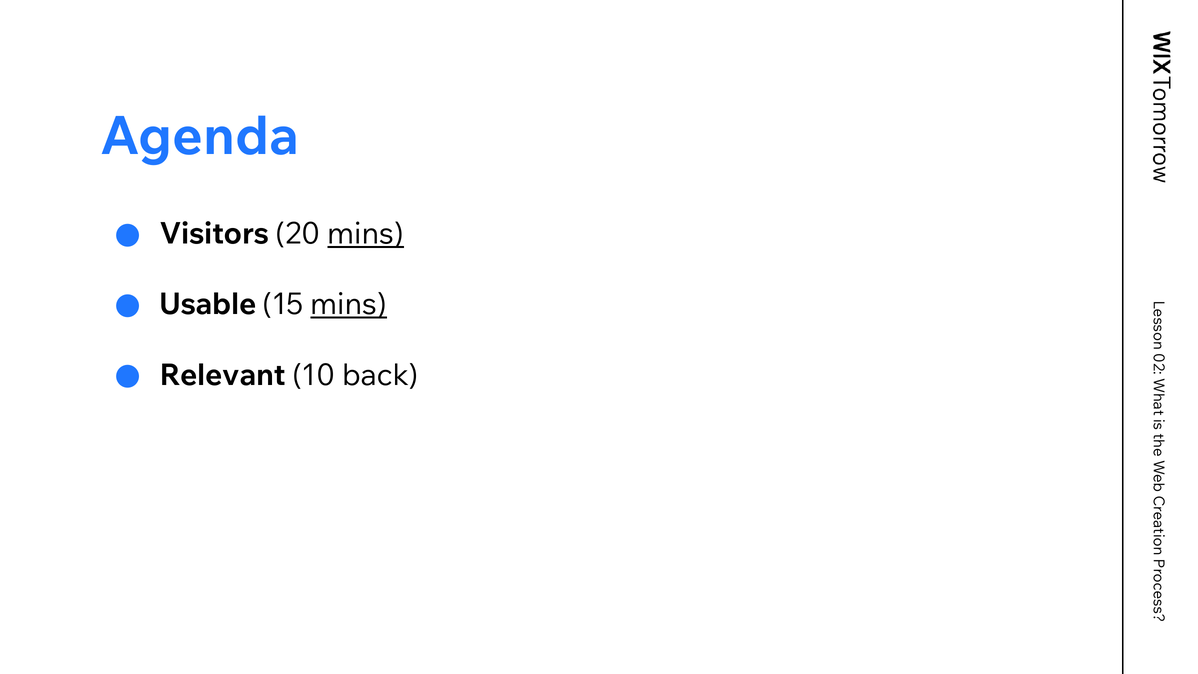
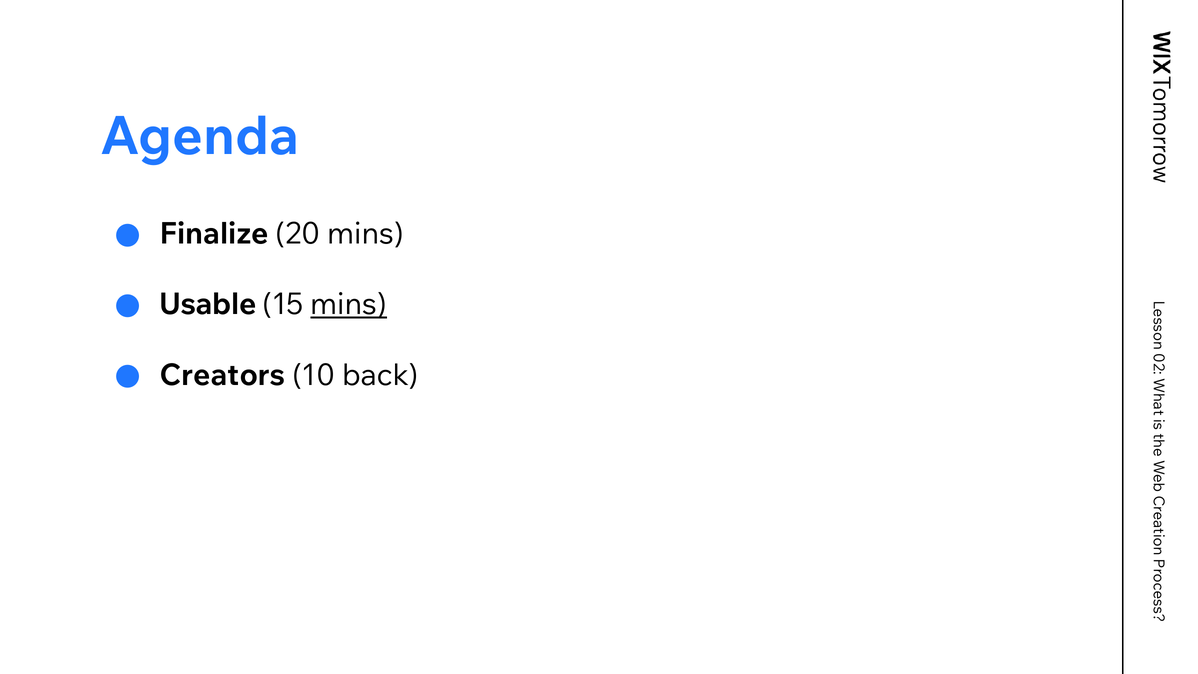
Visitors: Visitors -> Finalize (214, 234)
mins underline: present -> none (366, 234)
Relevant: Relevant -> Creators (223, 375)
